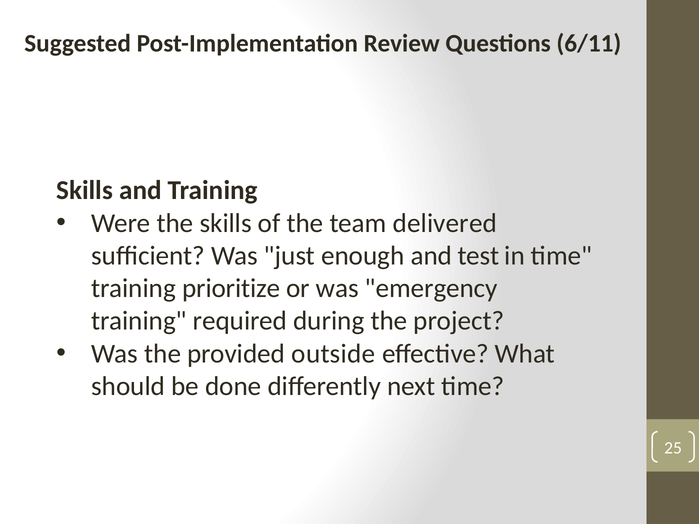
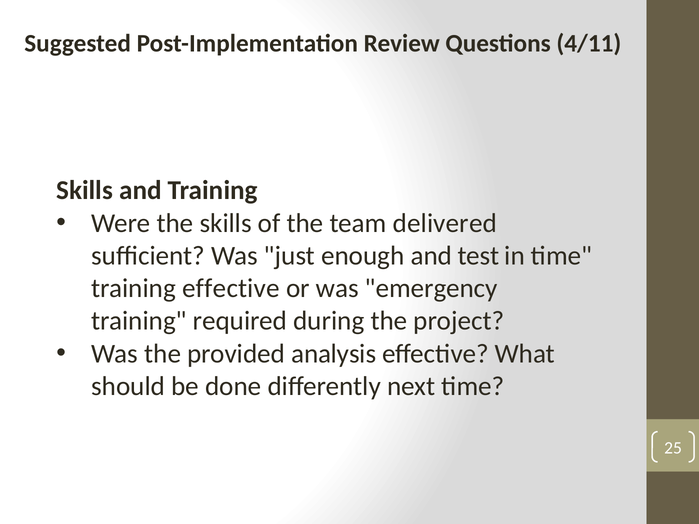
6/11: 6/11 -> 4/11 (589, 44)
training prioritize: prioritize -> effective (231, 288)
outside: outside -> analysis (334, 354)
